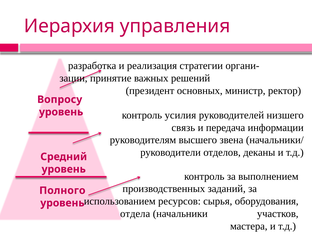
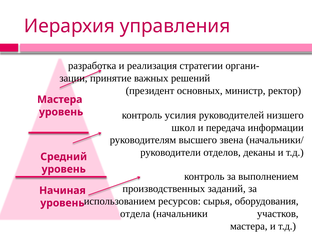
Вопросу: Вопросу -> Мастера (60, 99)
связь: связь -> школ (183, 128)
Полного: Полного -> Начиная (62, 190)
